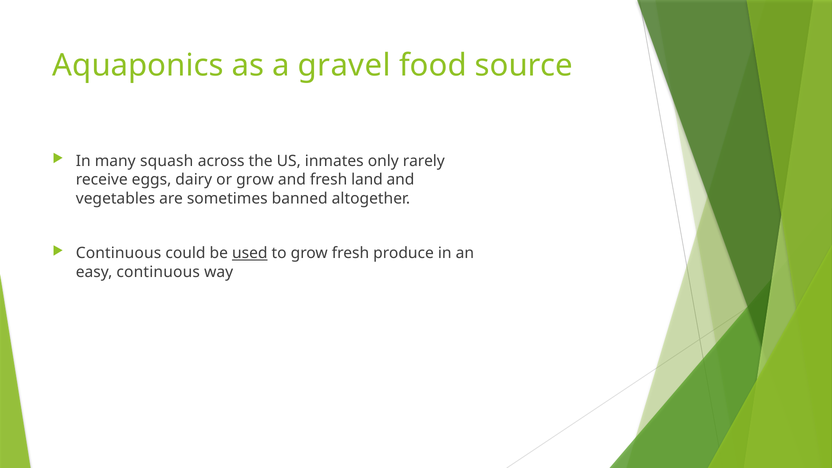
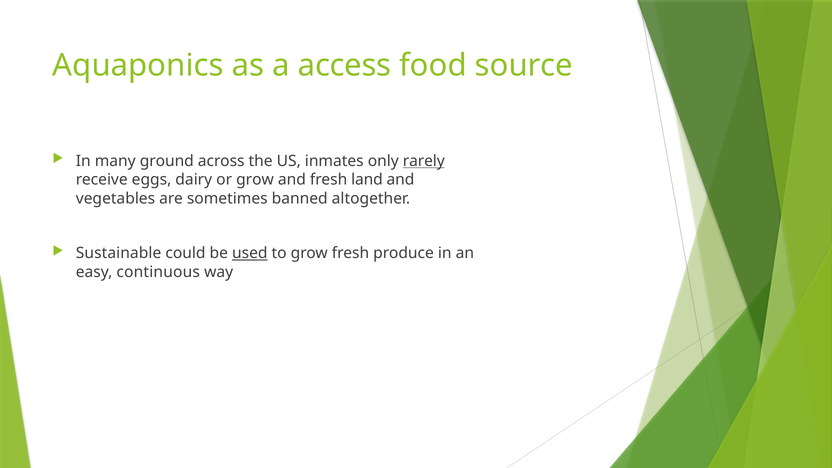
gravel: gravel -> access (345, 66)
squash: squash -> ground (167, 161)
rarely underline: none -> present (424, 161)
Continuous: Continuous -> Sustainable (119, 253)
